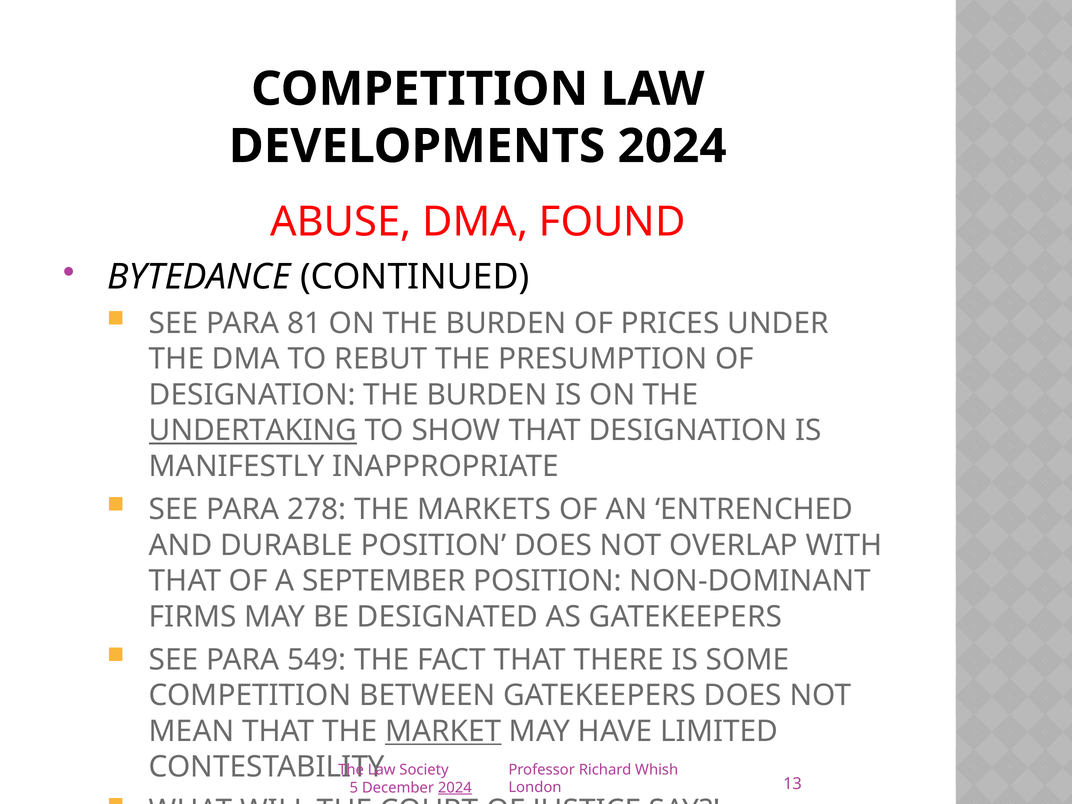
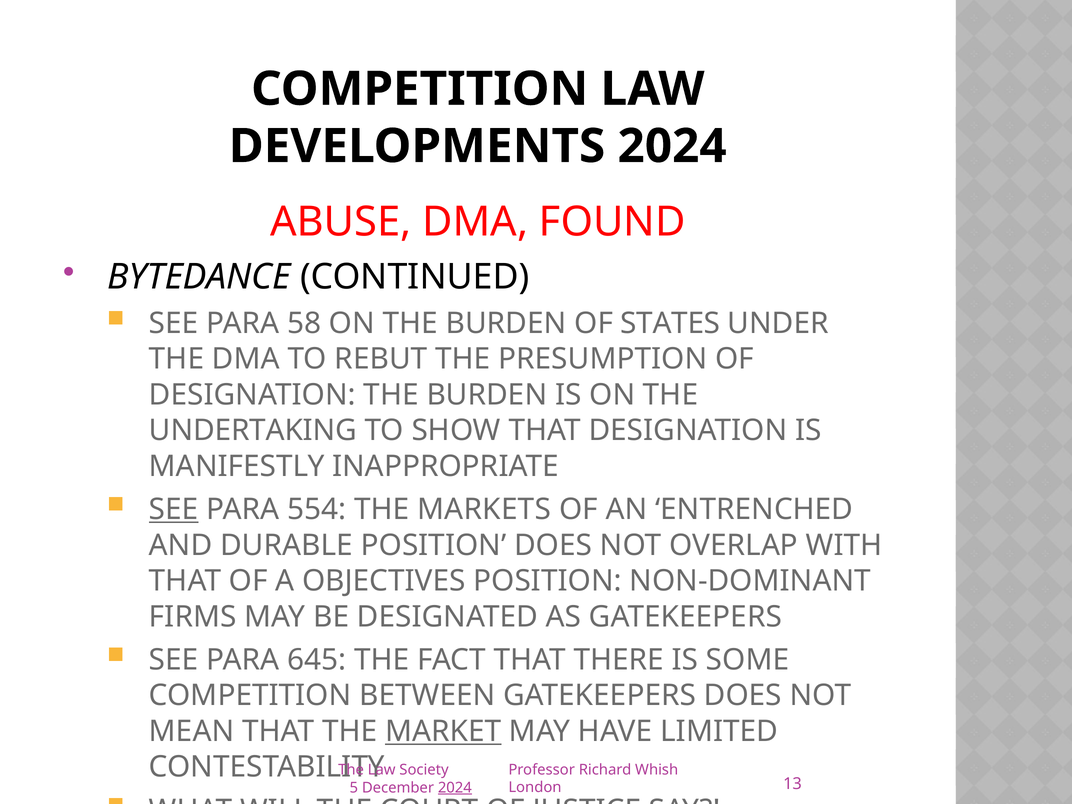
81: 81 -> 58 (304, 323)
PRICES: PRICES -> STATES (670, 323)
UNDERTAKING underline: present -> none (253, 431)
SEE underline: none -> present (174, 509)
278: 278 -> 554 (317, 509)
SEPTEMBER: SEPTEMBER -> OBJECTIVES (384, 581)
549: 549 -> 645 (317, 660)
